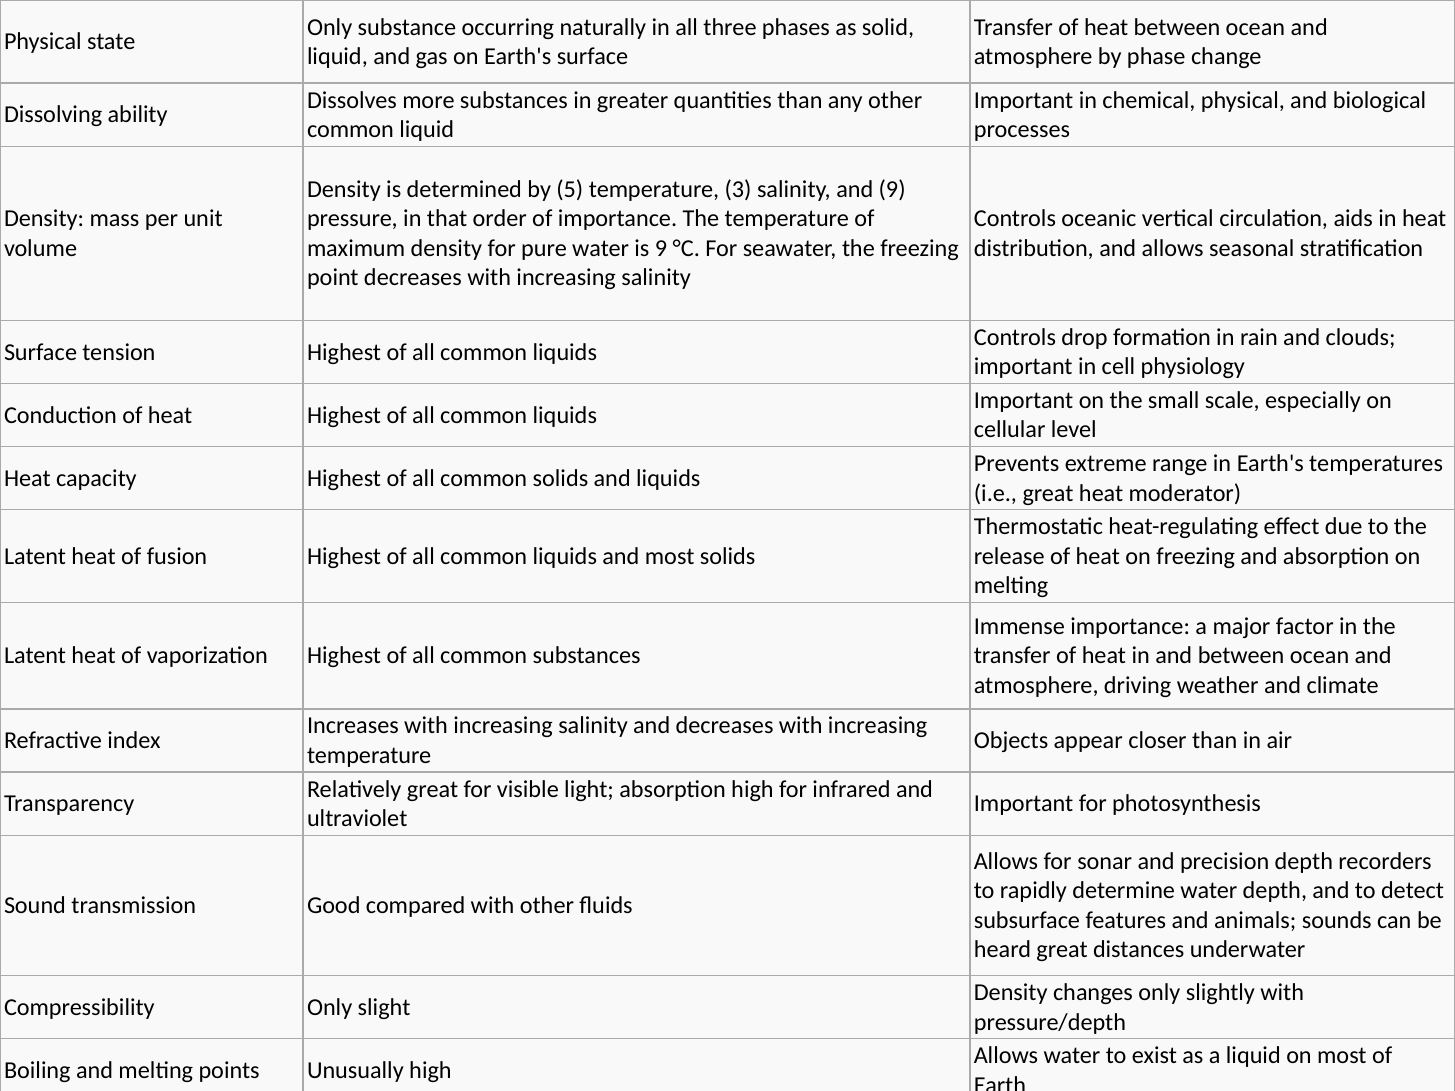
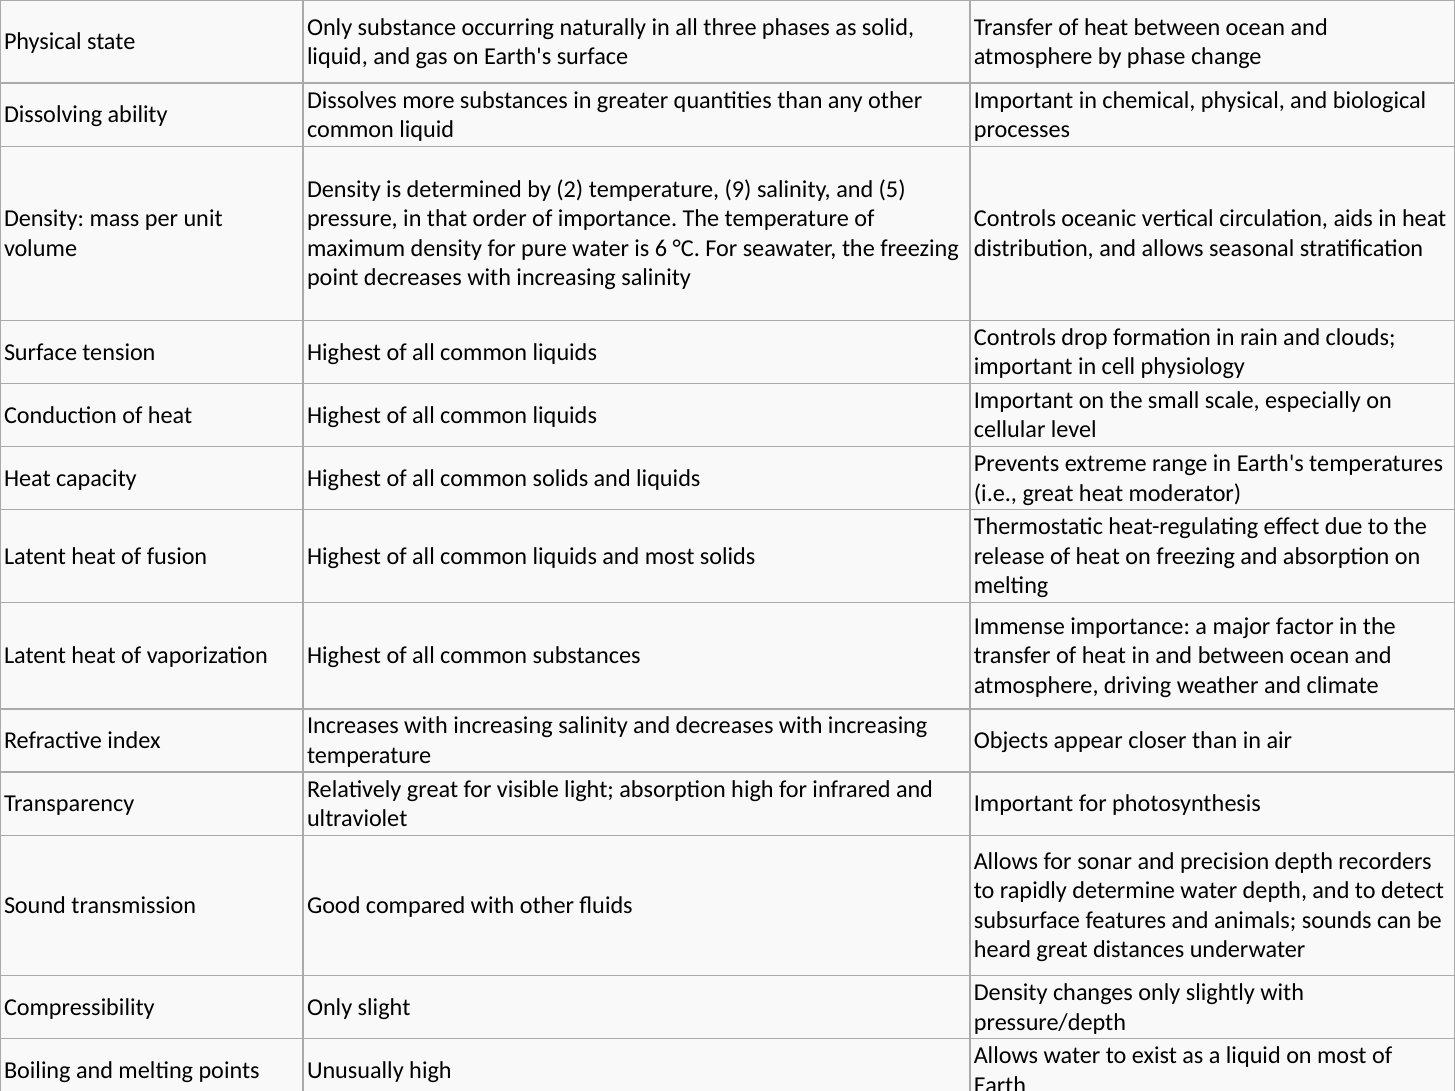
5: 5 -> 2 (570, 189)
3: 3 -> 9 (738, 189)
and 9: 9 -> 5 (892, 189)
is 9: 9 -> 6 (661, 248)
